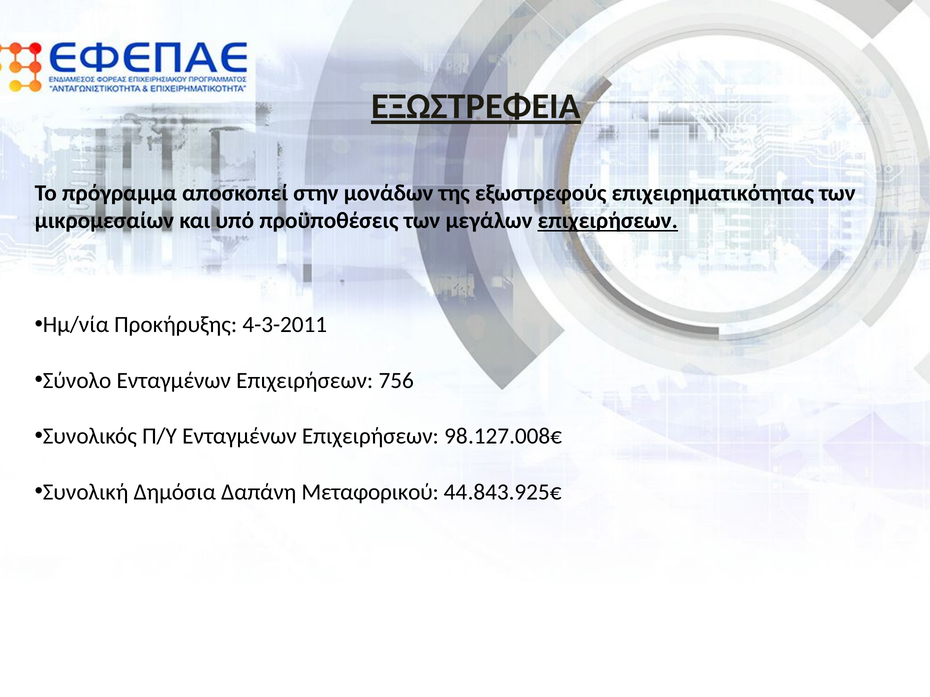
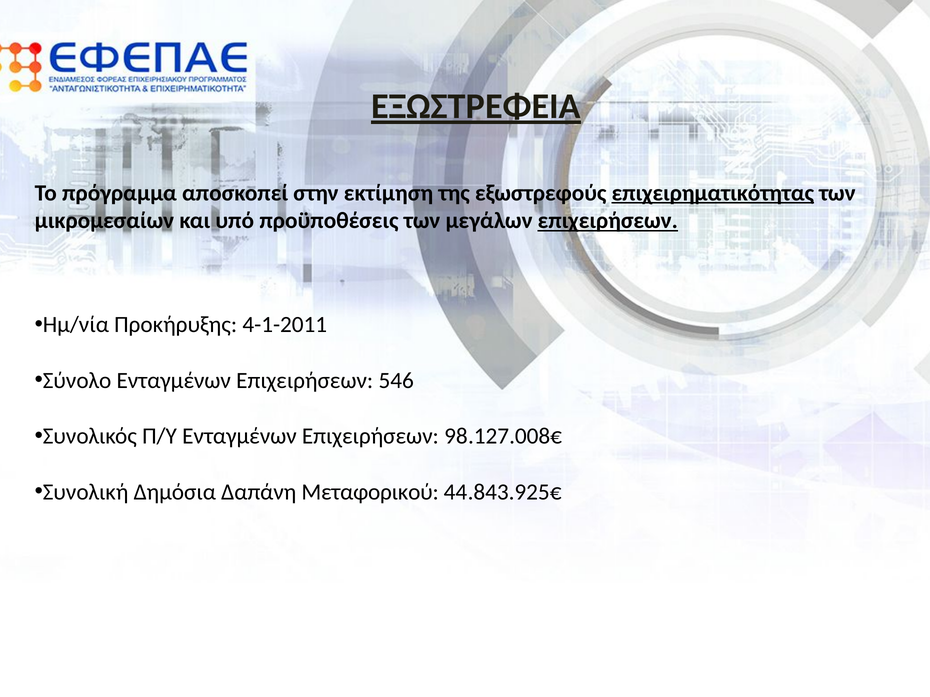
μονάδων: μονάδων -> εκτίμηση (389, 193)
επιχειρηματικότητας underline: none -> present (713, 193)
4-3-2011: 4-3-2011 -> 4-1-2011 (285, 325)
756: 756 -> 546 (396, 381)
